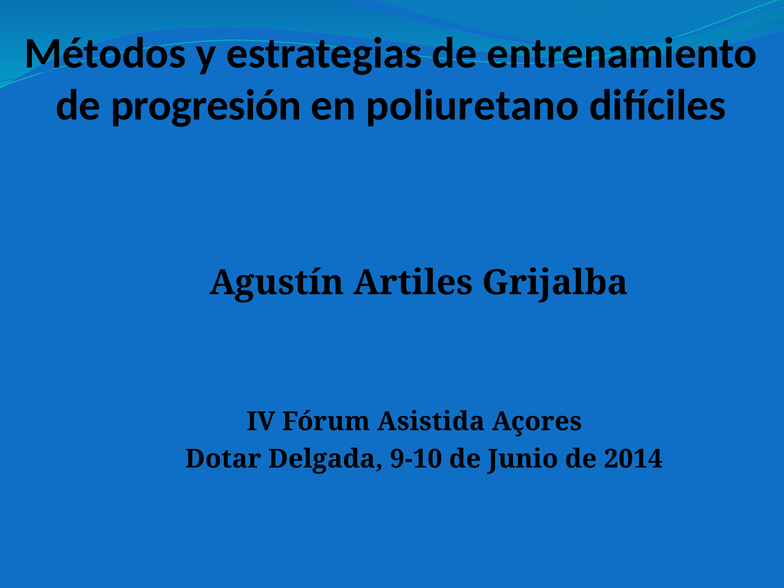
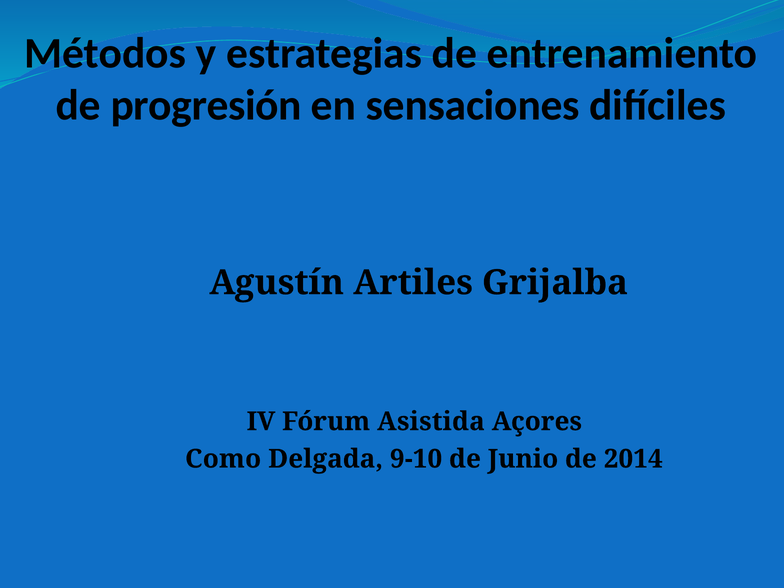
poliuretano: poliuretano -> sensaciones (473, 106)
Dotar: Dotar -> Como (223, 459)
